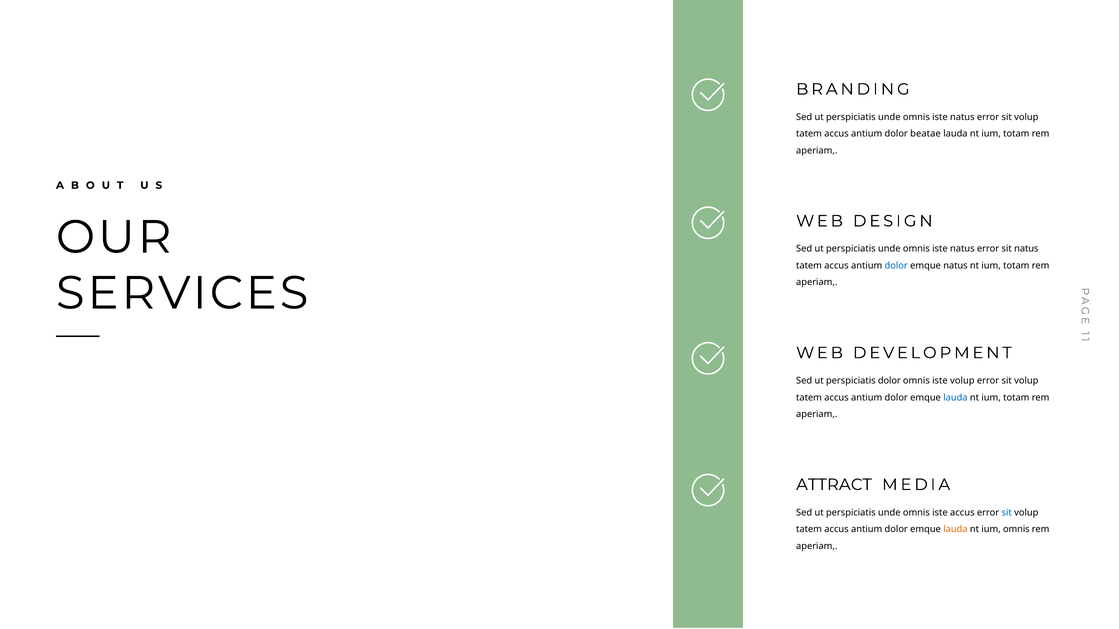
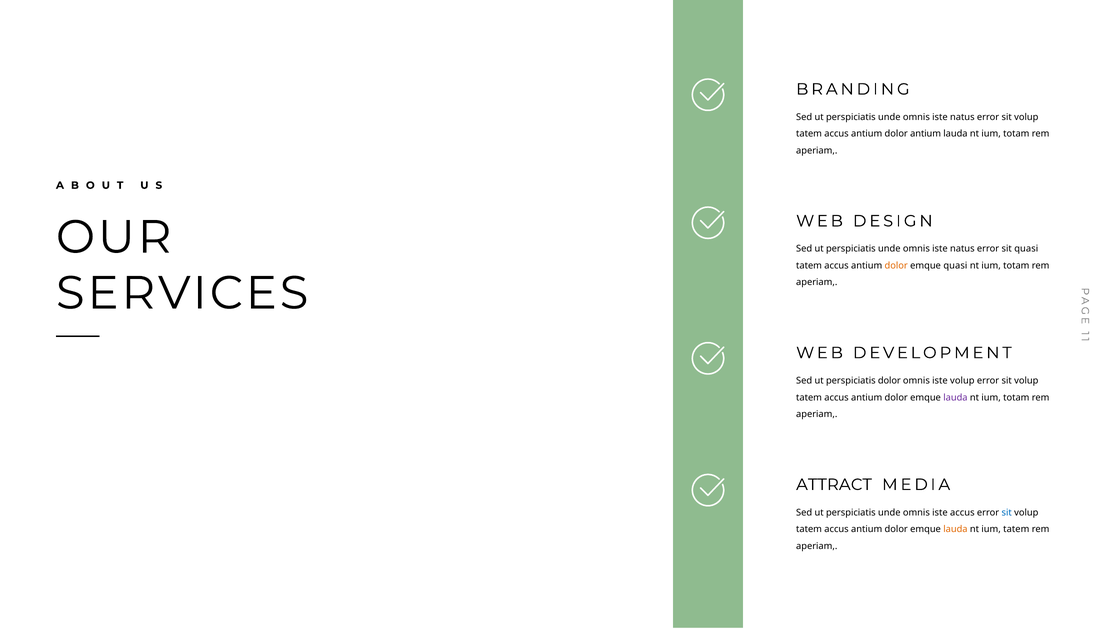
dolor beatae: beatae -> antium (926, 134)
sit natus: natus -> quasi (1026, 249)
dolor colour: blue -> orange (896, 266)
emque natus: natus -> quasi (955, 266)
lauda colour: blue -> purple (955, 398)
ium omnis: omnis -> tatem (1016, 530)
